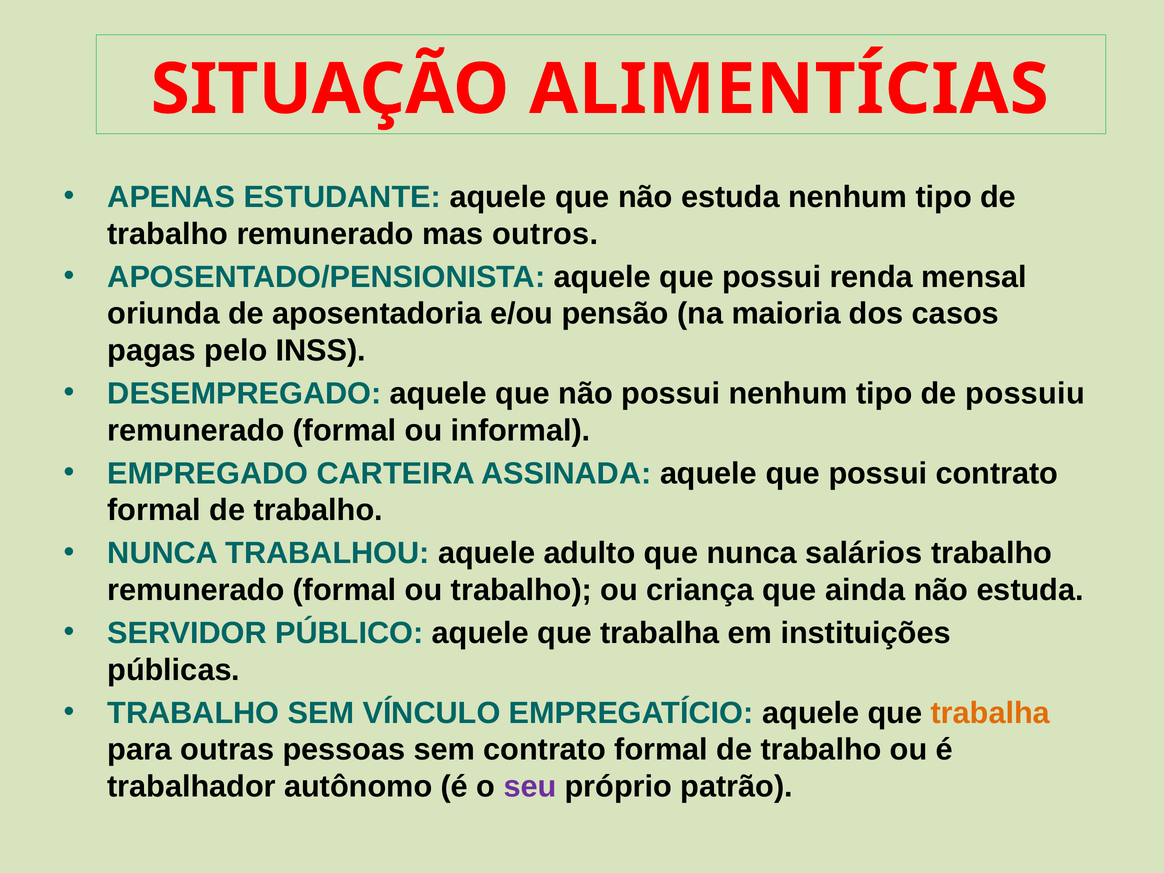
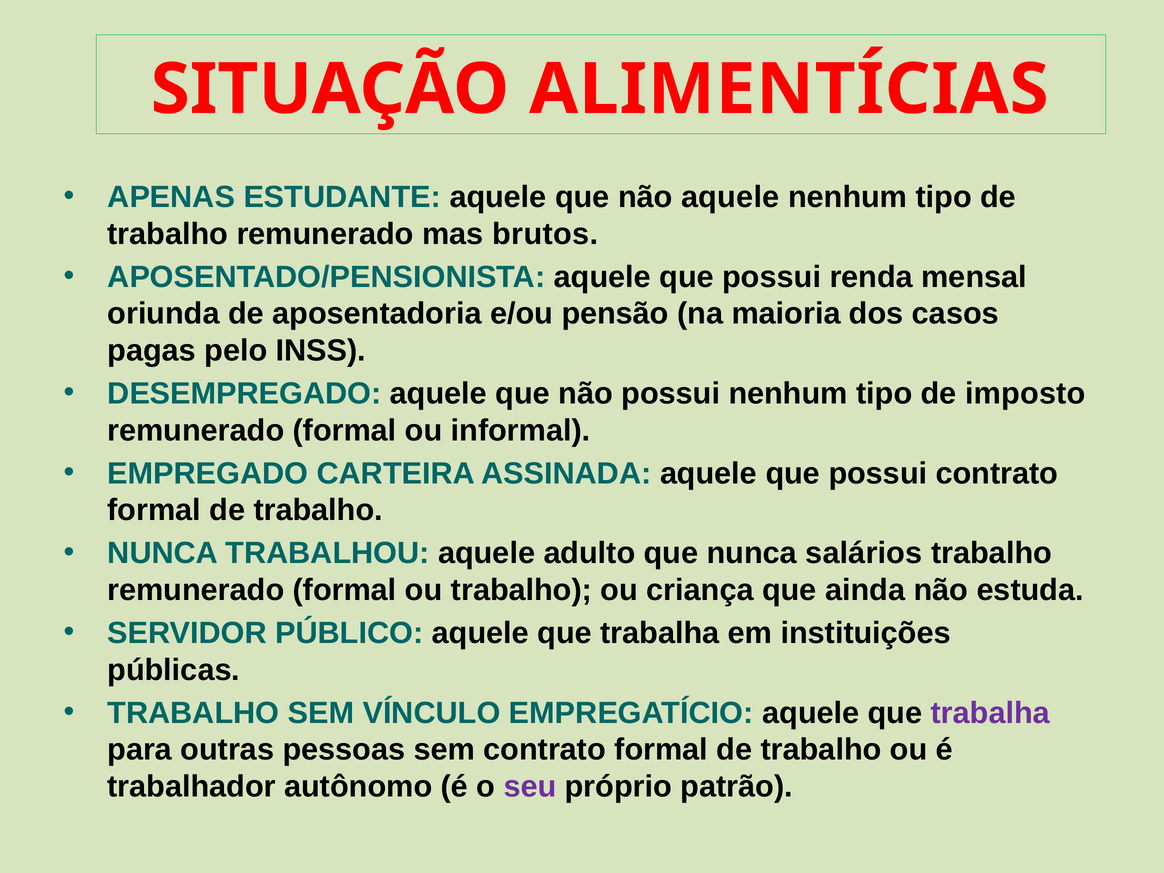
que não estuda: estuda -> aquele (730, 197)
outros: outros -> brutos (545, 234)
possuiu: possuiu -> imposto (1025, 394)
trabalha colour: orange -> purple (990, 713)
